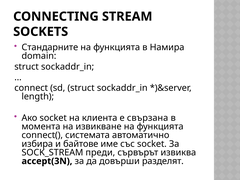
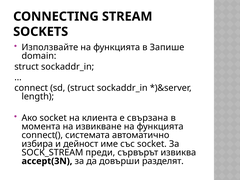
Стандарните: Стандарните -> Използвайте (50, 47)
Намира: Намира -> Запише (167, 47)
байтове: байтове -> дейност (81, 144)
